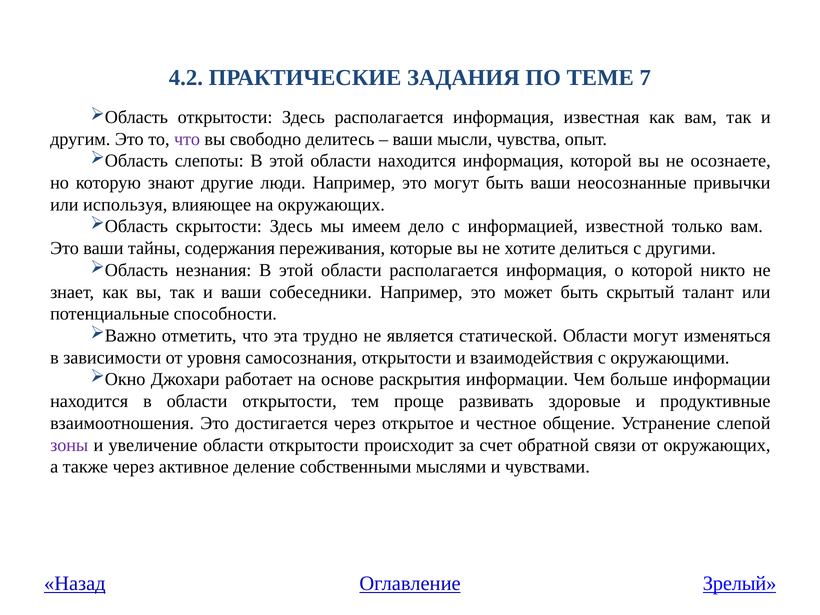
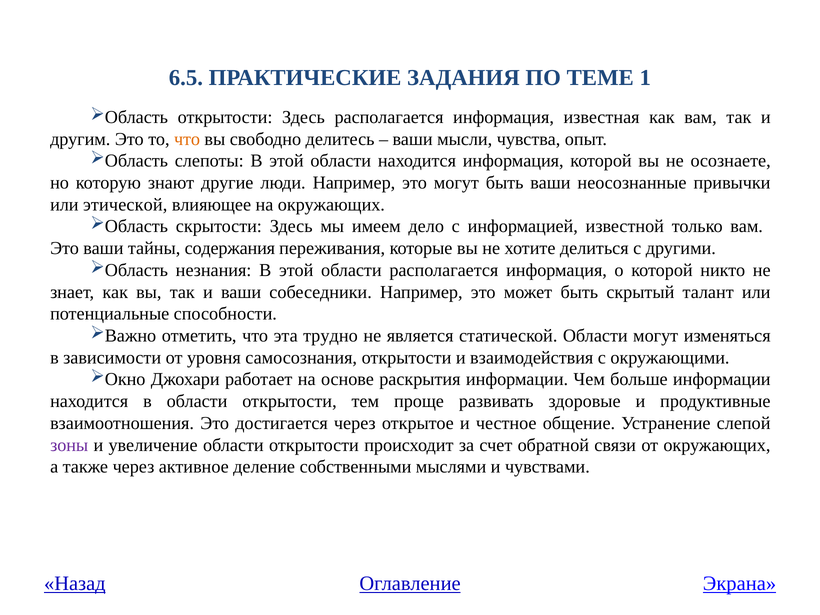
4.2: 4.2 -> 6.5 (186, 77)
7: 7 -> 1 (645, 77)
что colour: purple -> orange (187, 139)
используя: используя -> этической (125, 205)
Зрелый: Зрелый -> Экрана (739, 584)
